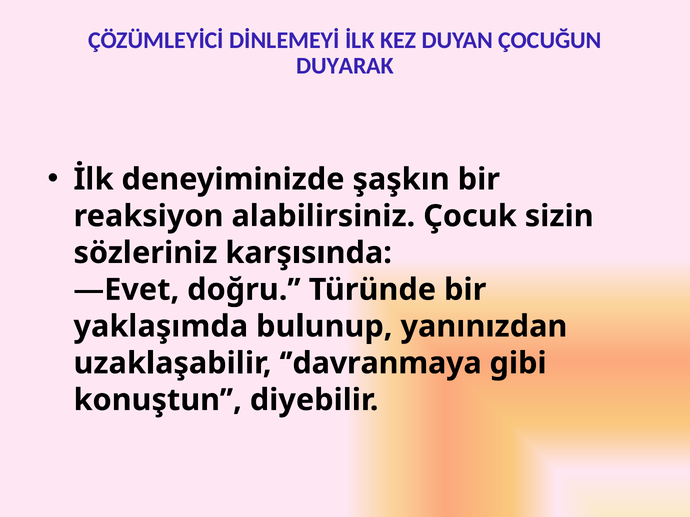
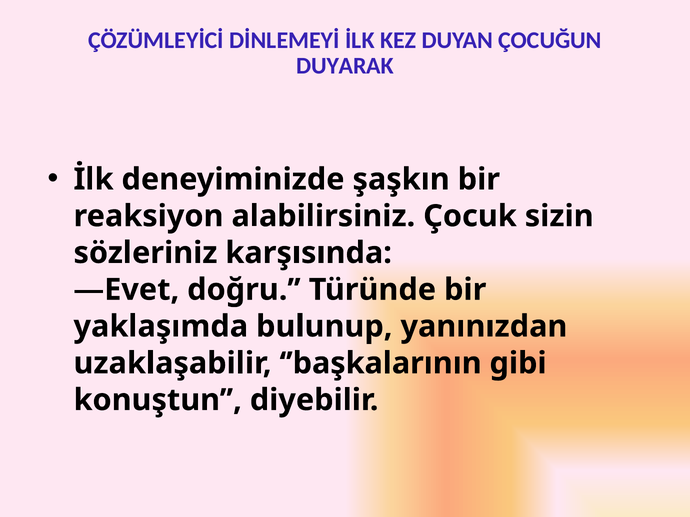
’davranmaya: ’davranmaya -> ’başkalarının (381, 364)
